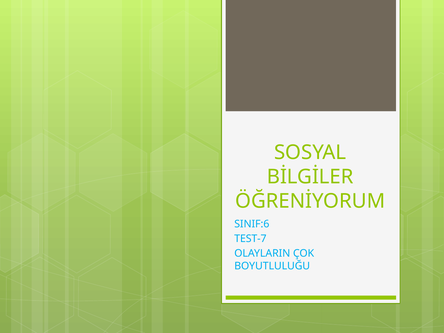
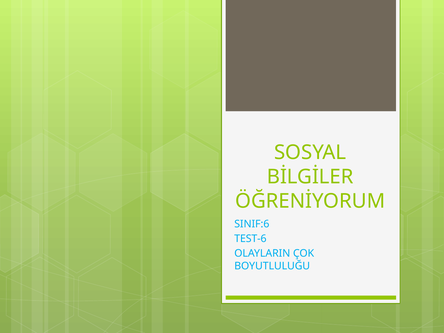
TEST-7: TEST-7 -> TEST-6 (250, 239)
